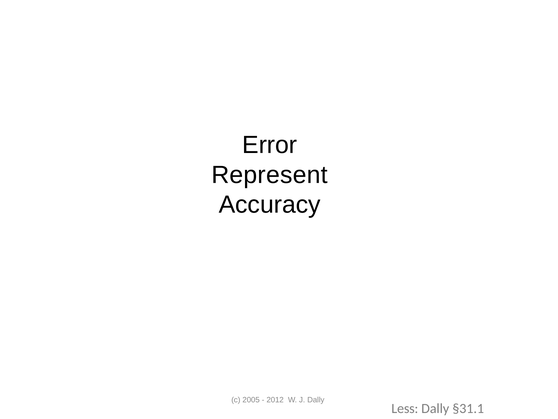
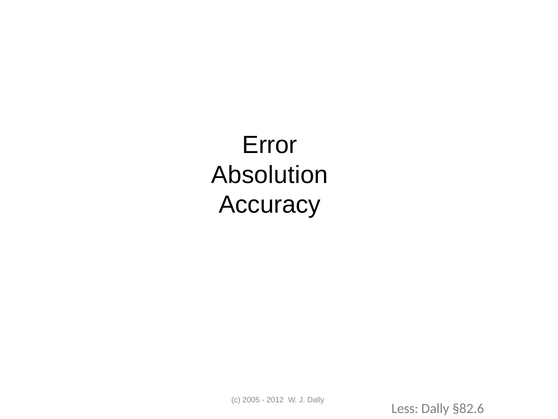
Represent: Represent -> Absolution (270, 175)
§31.1: §31.1 -> §82.6 (468, 408)
